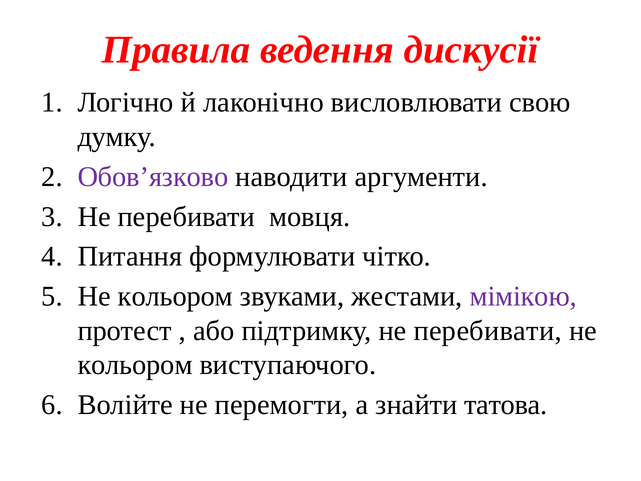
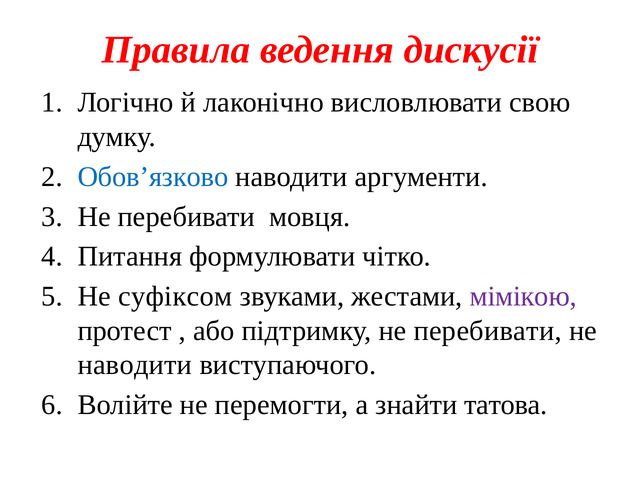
Обов’язково colour: purple -> blue (153, 177)
кольором: кольором -> суфіксом (175, 296)
кольором: кольором -> наводити (135, 365)
